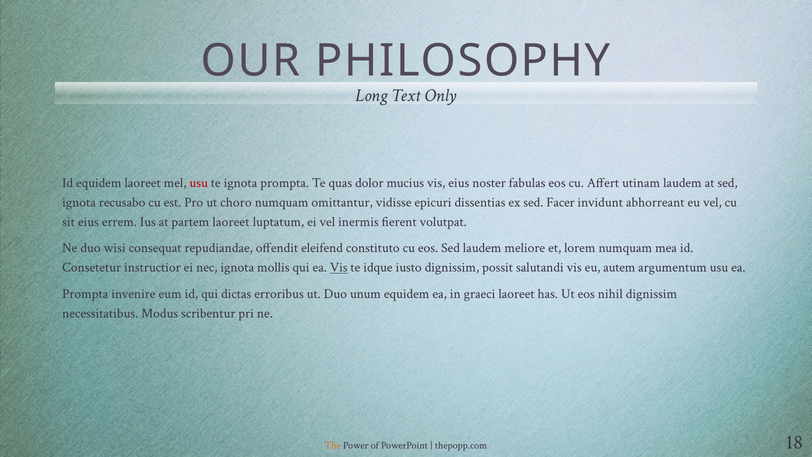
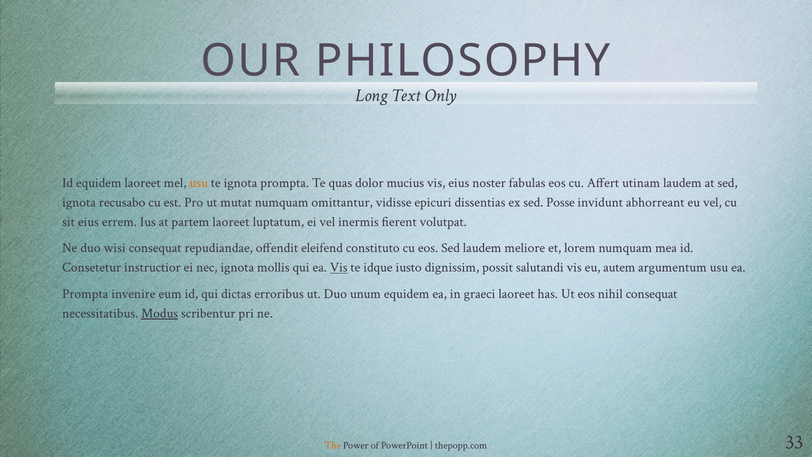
usu colour: red -> orange (199, 183)
choro: choro -> mutat (236, 202)
Facer: Facer -> Posse (561, 202)
nihil dignissim: dignissim -> consequat (652, 294)
Modus underline: none -> present (160, 313)
18: 18 -> 33 (794, 442)
